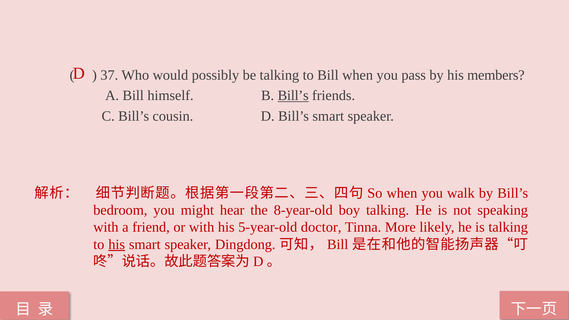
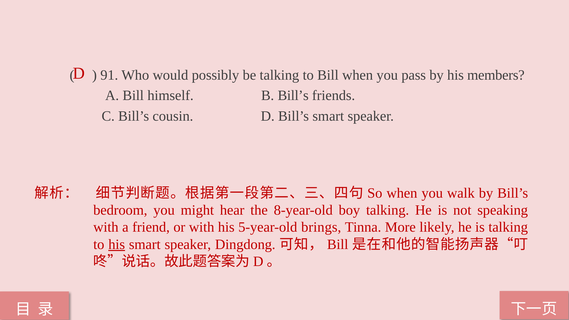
37: 37 -> 91 (109, 75)
Bill’s underline: present -> none (293, 96)
doctor: doctor -> brings (321, 227)
